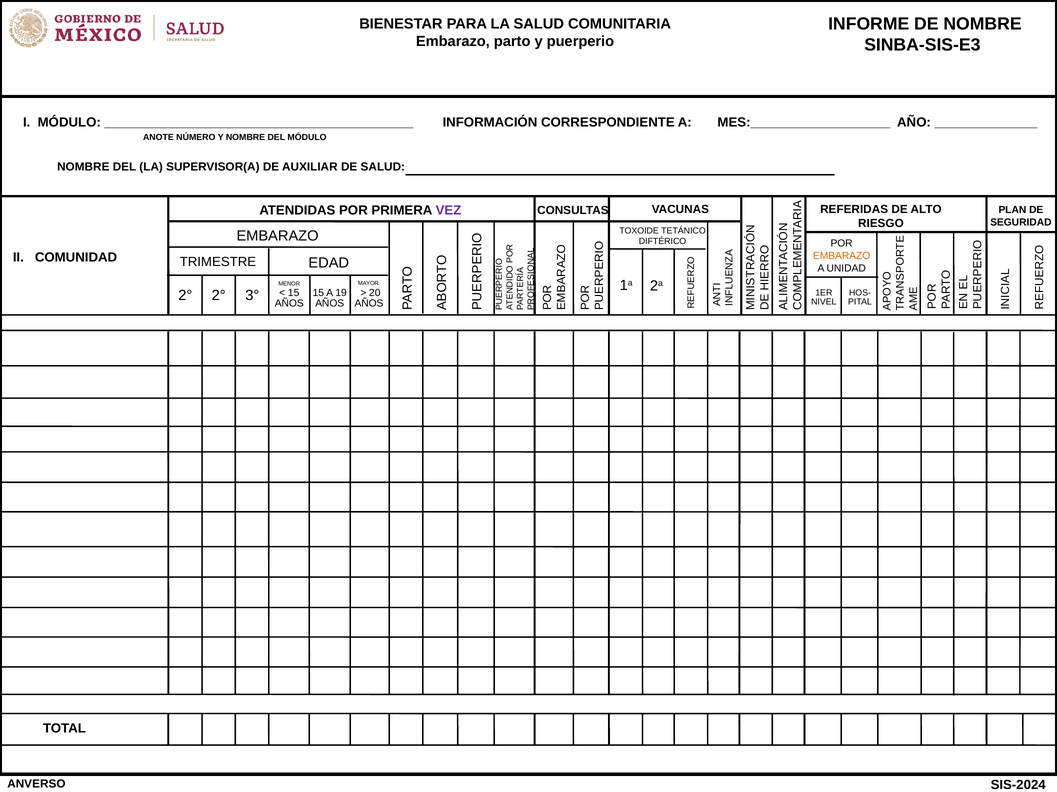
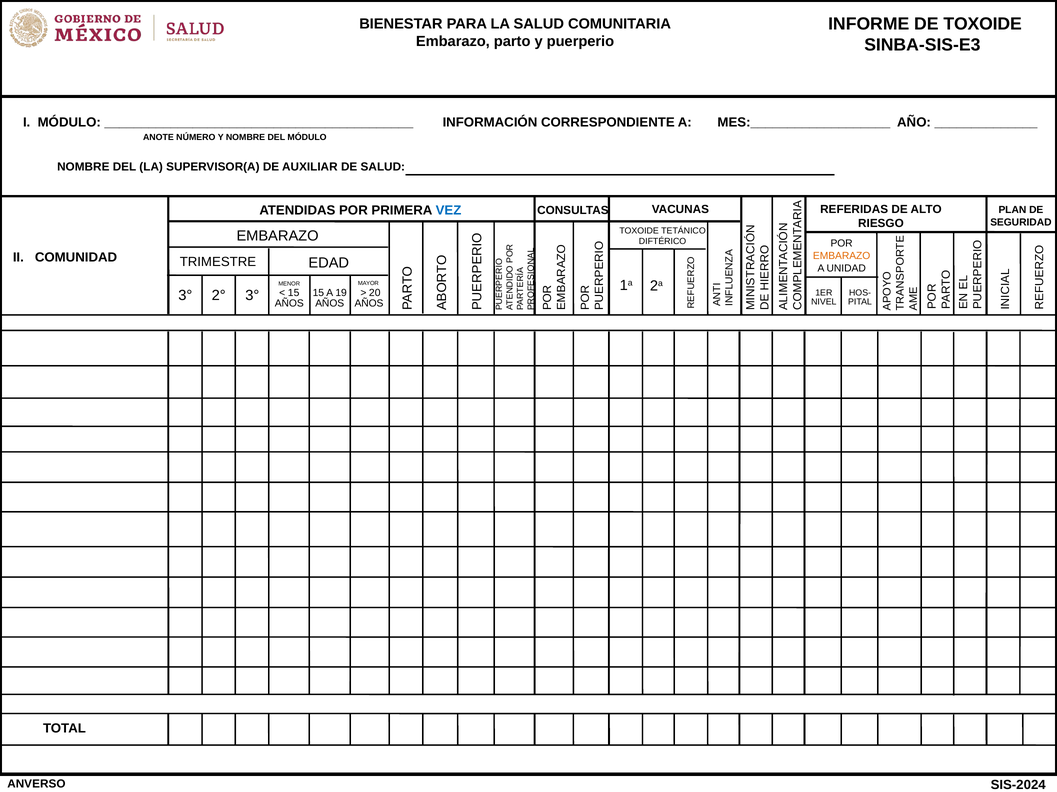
DE NOMBRE: NOMBRE -> TOXOIDE (983, 24)
VEZ colour: purple -> blue (449, 210)
2°: 2° -> 3° (185, 296)
